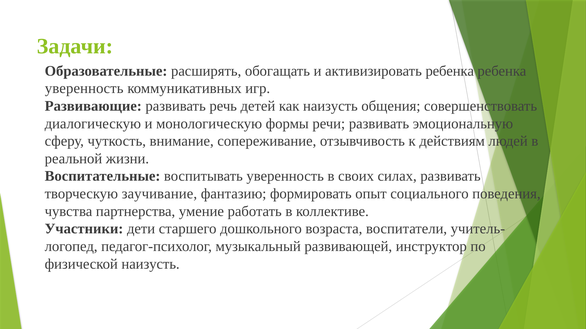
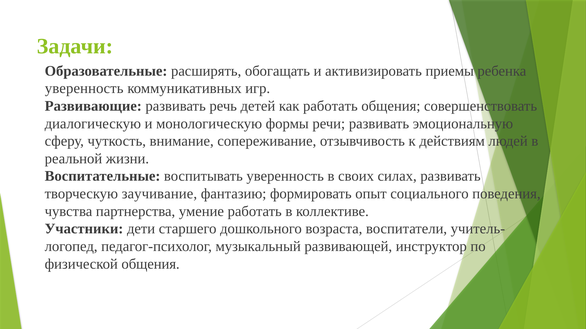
активизировать ребенка: ребенка -> приемы (450, 71)
как наизусть: наизусть -> работать (330, 106)
физической наизусть: наизусть -> общения (151, 264)
